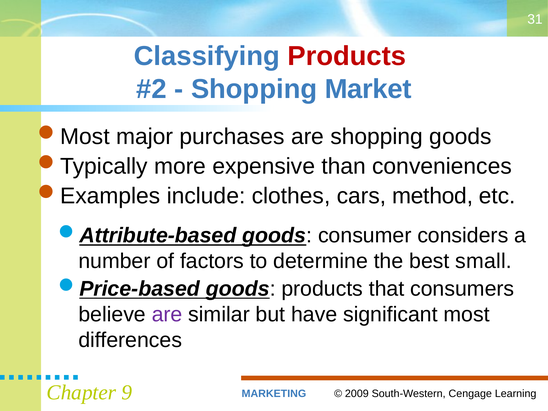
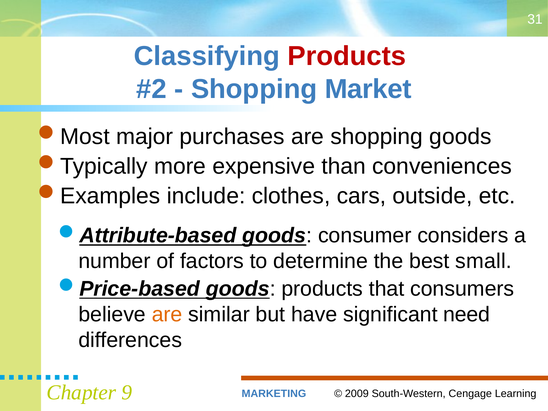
method: method -> outside (432, 196)
are colour: purple -> orange (167, 315)
most: most -> need (467, 315)
